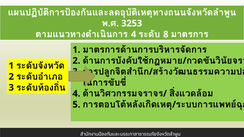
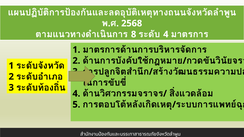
3253: 3253 -> 2568 (132, 23)
4: 4 -> 8 (134, 34)
8: 8 -> 4 (166, 34)
